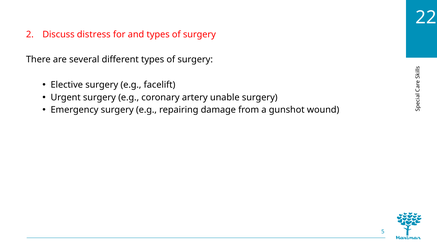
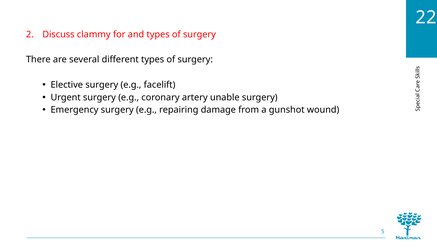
distress: distress -> clammy (94, 34)
